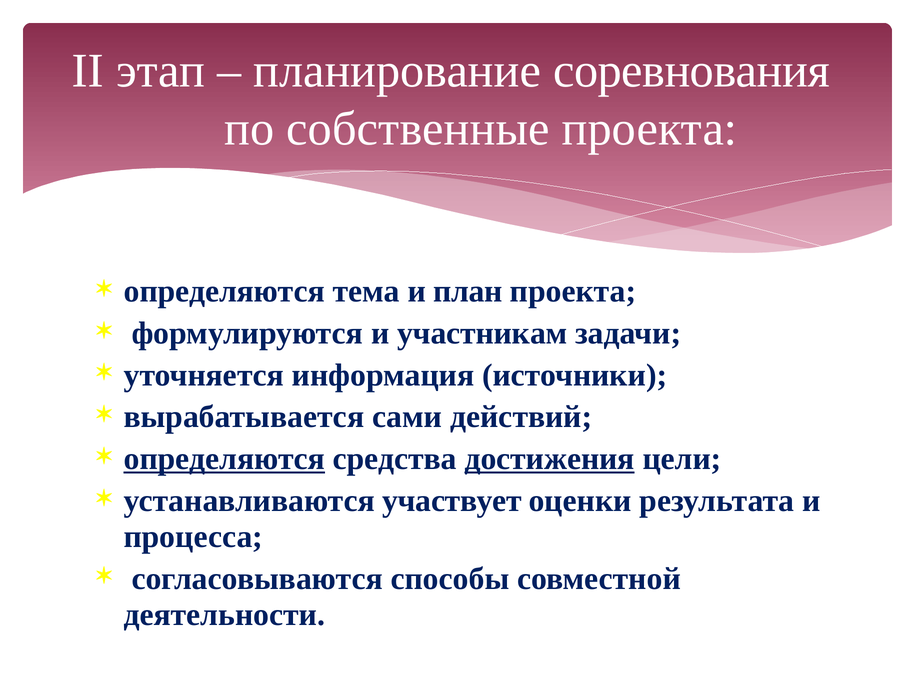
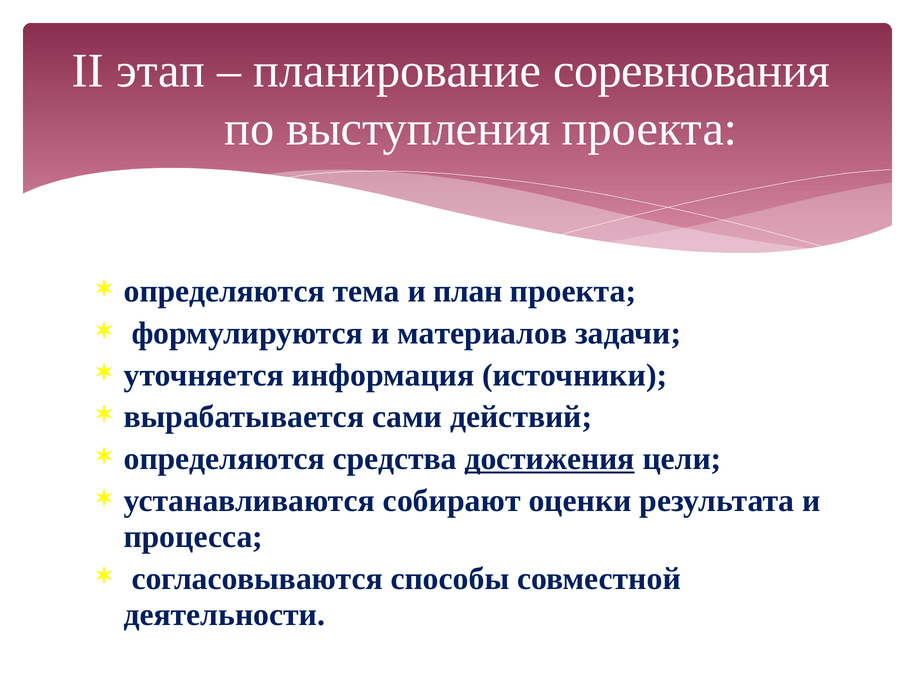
собственные: собственные -> выступления (418, 129)
участникам: участникам -> материалов (482, 333)
определяются underline: present -> none (224, 459)
участвует: участвует -> собирают (452, 500)
